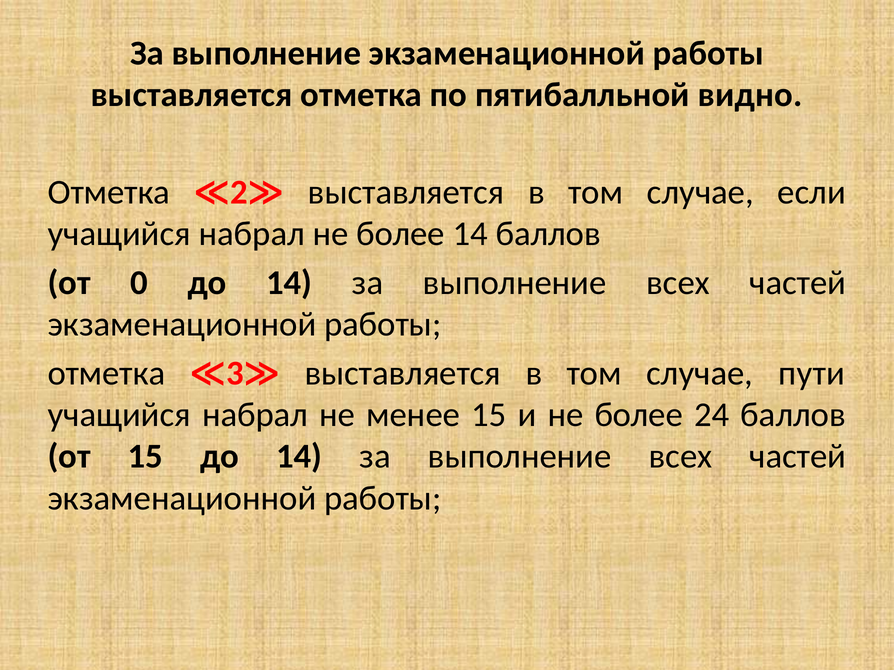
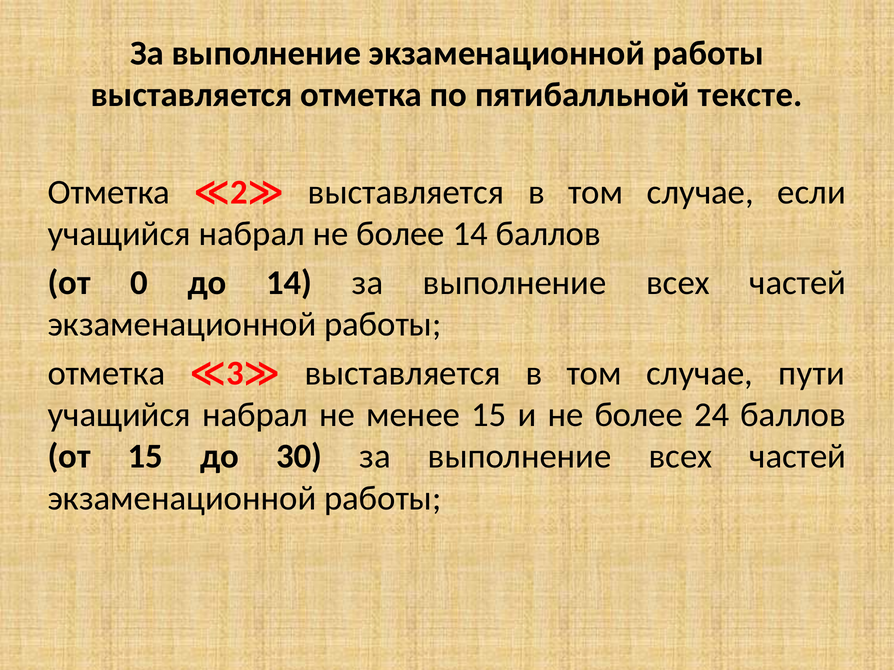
видно: видно -> тексте (750, 95)
15 до 14: 14 -> 30 (299, 457)
